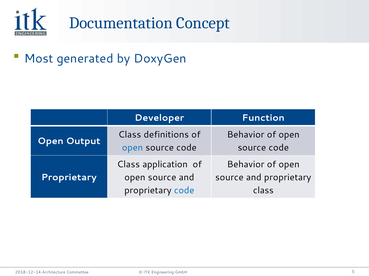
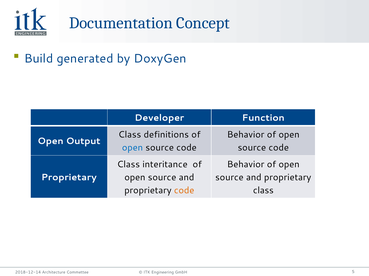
Most: Most -> Build (39, 59)
application: application -> interitance (165, 165)
code colour: blue -> orange (184, 191)
